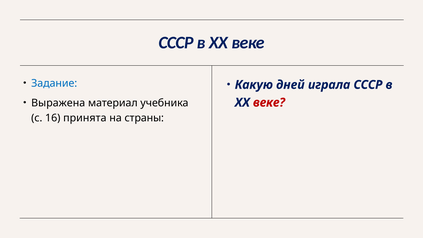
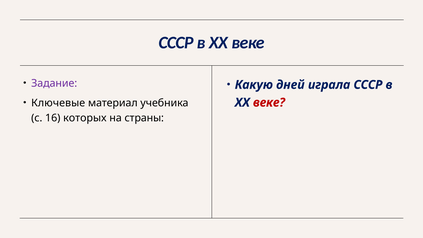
Задание colour: blue -> purple (54, 83)
Выражена: Выражена -> Ключевые (58, 103)
принята: принята -> которых (85, 118)
